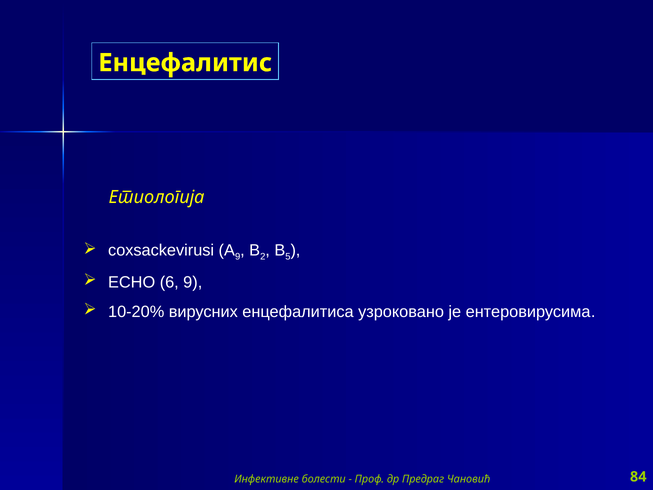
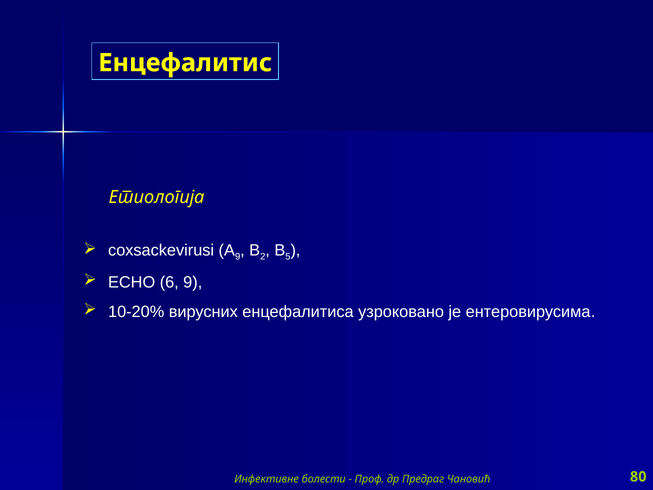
84: 84 -> 80 (638, 476)
